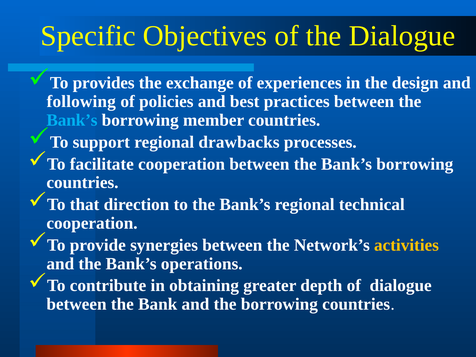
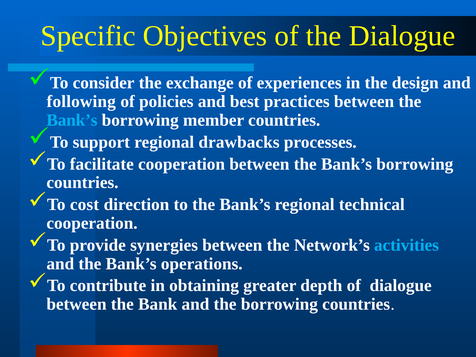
provides: provides -> consider (104, 83)
that: that -> cost (85, 205)
activities colour: yellow -> light blue (406, 245)
